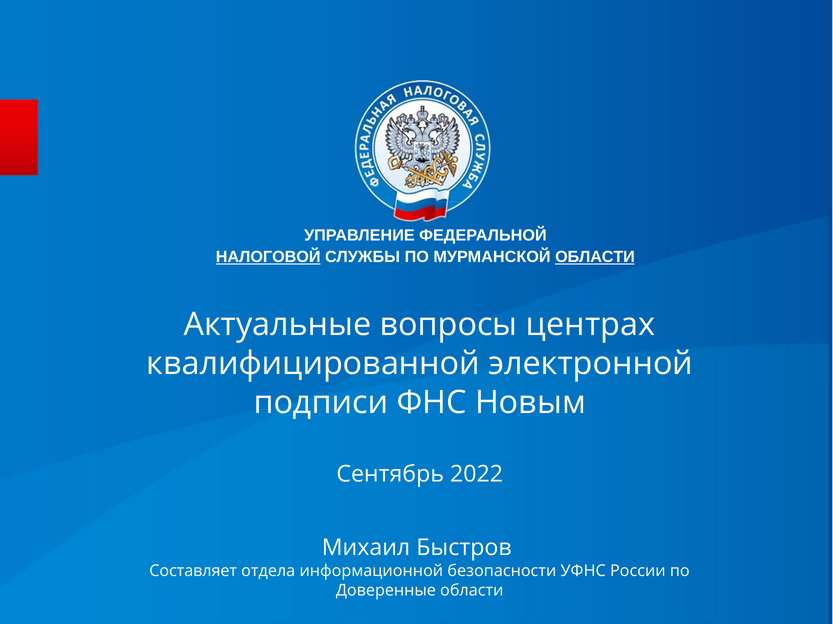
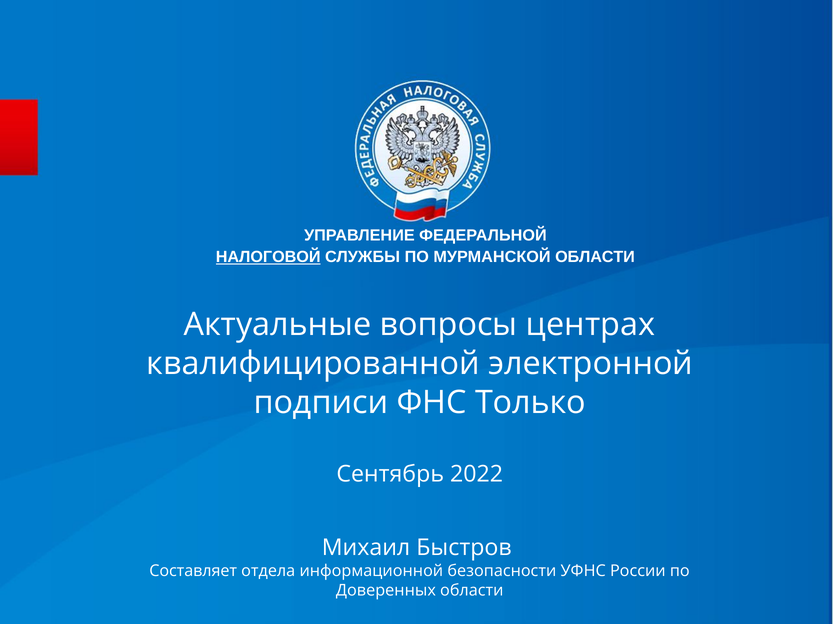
ОБЛАСТИ underline: present -> none (595, 257)
Новым: Новым -> Только (530, 403)
Доверенные: Доверенные -> Доверенных (386, 591)
